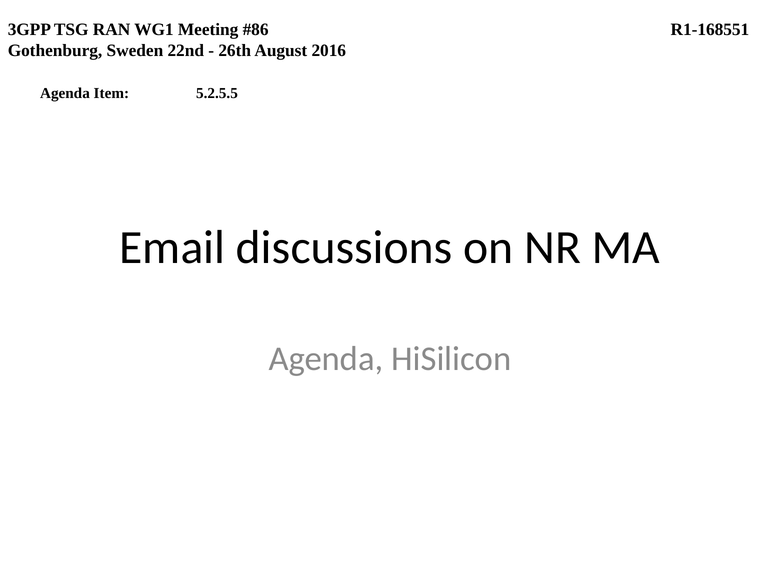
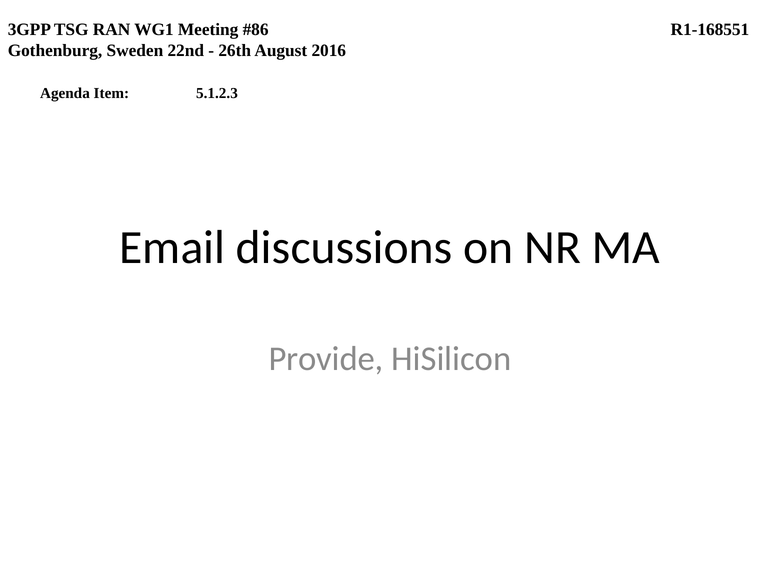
5.2.5.5: 5.2.5.5 -> 5.1.2.3 (217, 93)
Agenda: Agenda -> Provide (326, 359)
